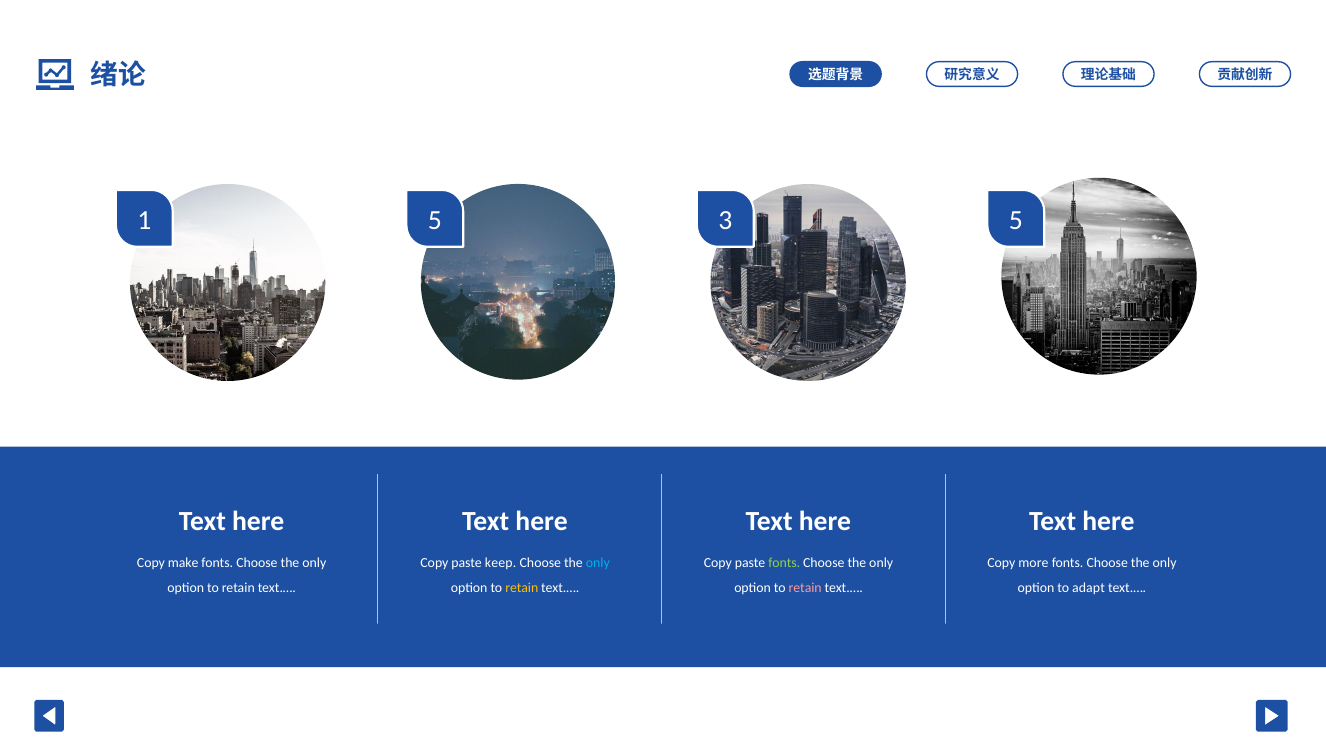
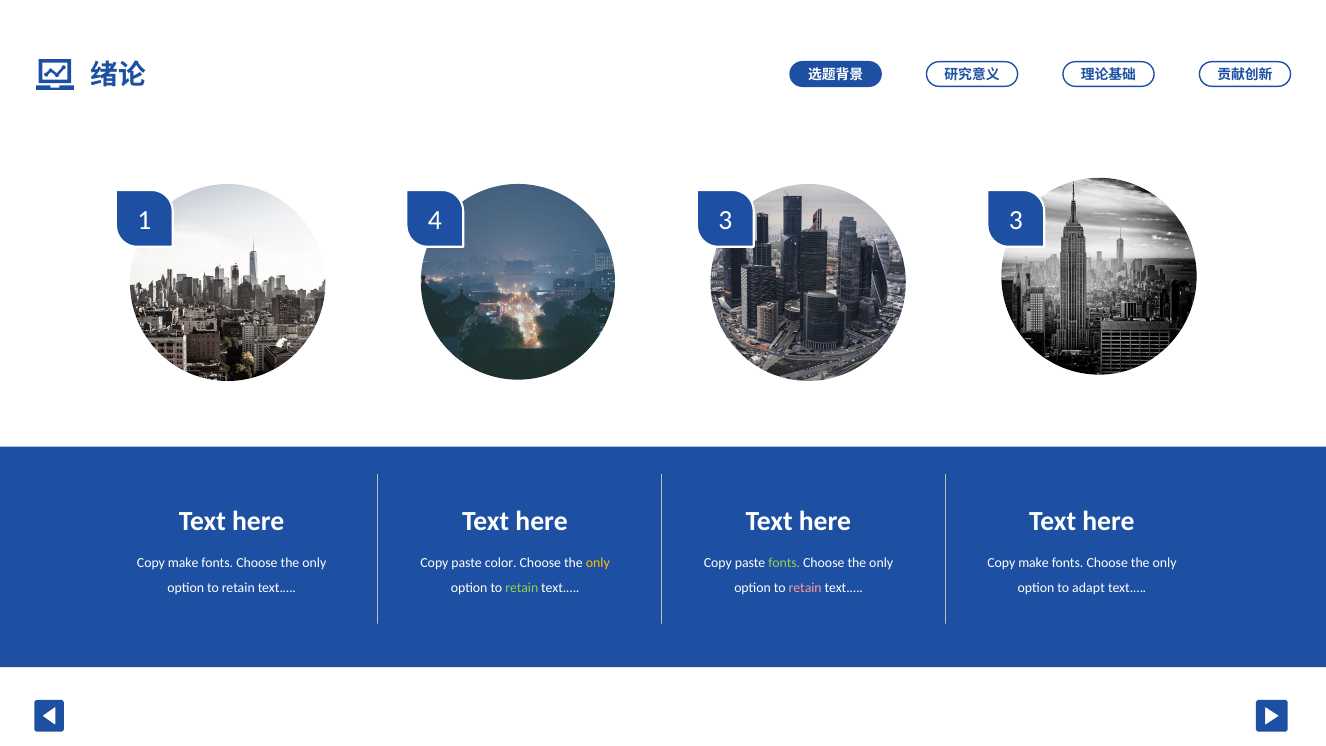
1 5: 5 -> 4 (435, 220)
3 5: 5 -> 3 (1016, 220)
keep: keep -> color (501, 563)
only colour: light blue -> yellow (598, 563)
more: more -> make (1034, 563)
retain colour: yellow -> light green (522, 588)
